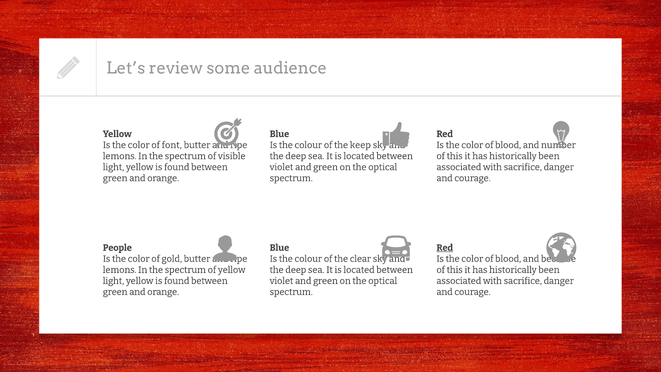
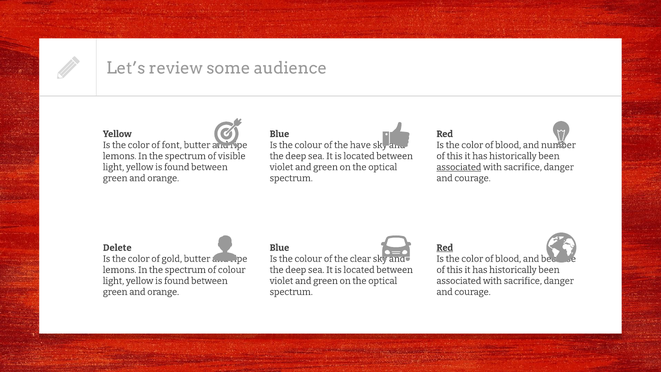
keep: keep -> have (360, 145)
associated underline: none -> present (459, 167)
People: People -> Delete (117, 248)
of yellow: yellow -> colour (232, 270)
